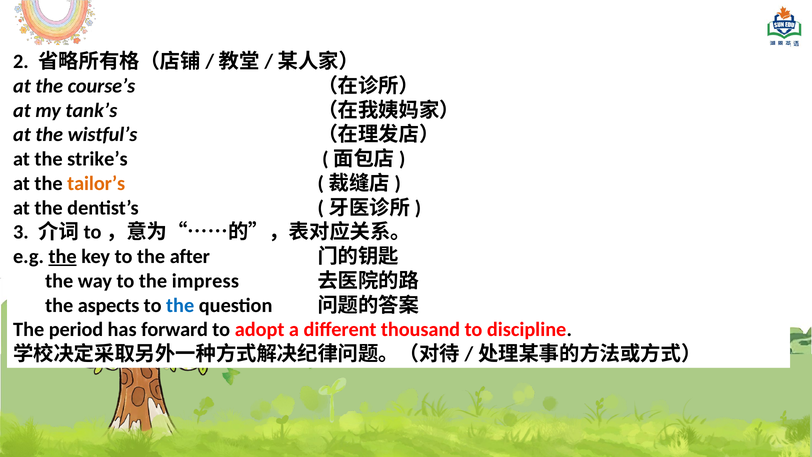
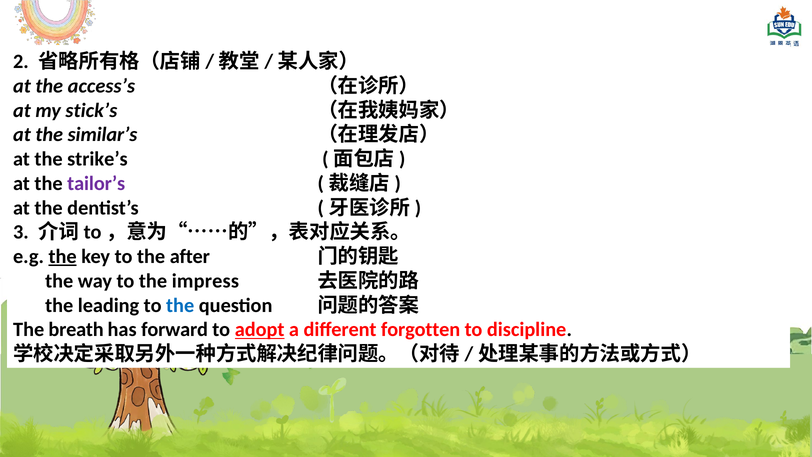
course’s: course’s -> access’s (101, 86)
tank’s: tank’s -> stick’s (91, 110)
wistful’s: wistful’s -> similar’s (102, 135)
tailor’s colour: orange -> purple (96, 183)
aspects: aspects -> leading (109, 305)
period: period -> breath (76, 330)
adopt underline: none -> present (260, 330)
thousand: thousand -> forgotten (421, 330)
